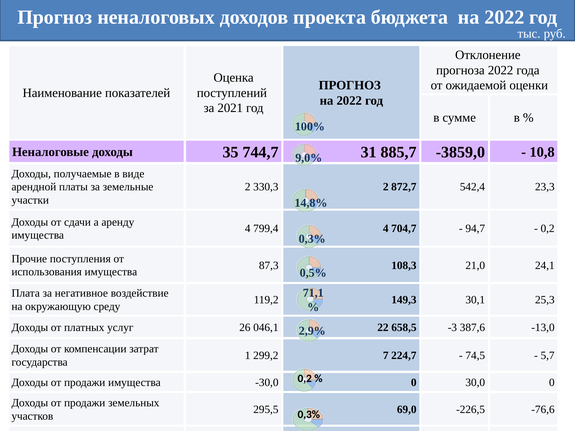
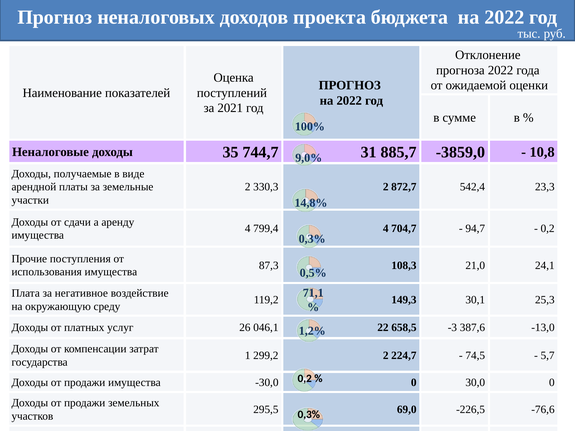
2,9%: 2,9% -> 1,2% (312, 331)
299,2 7: 7 -> 2 (386, 356)
